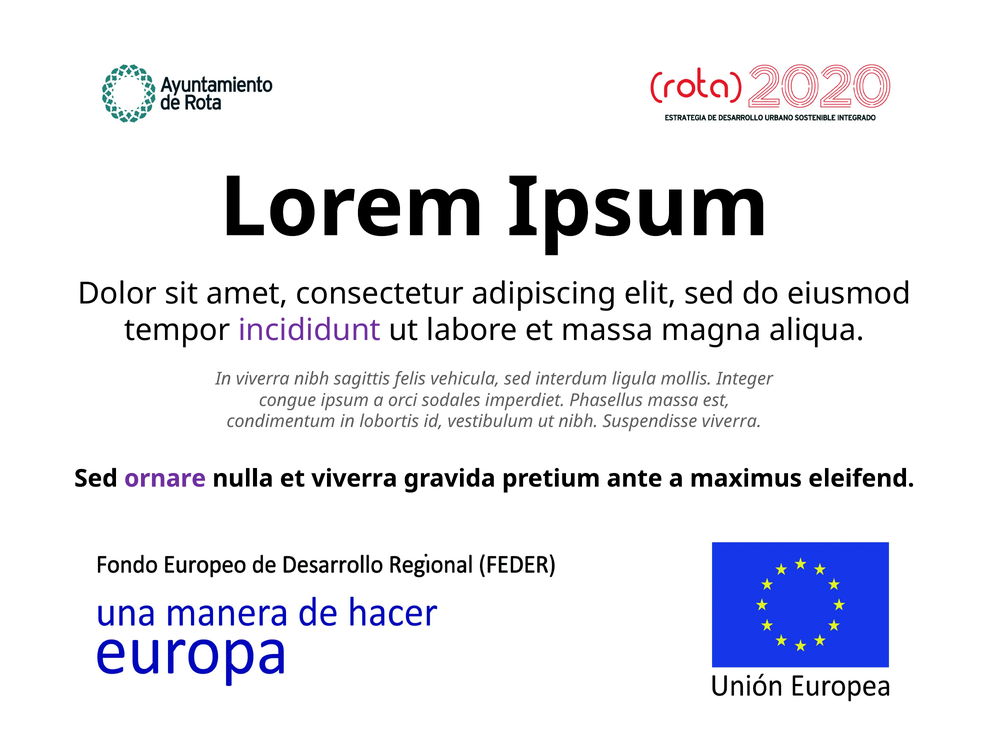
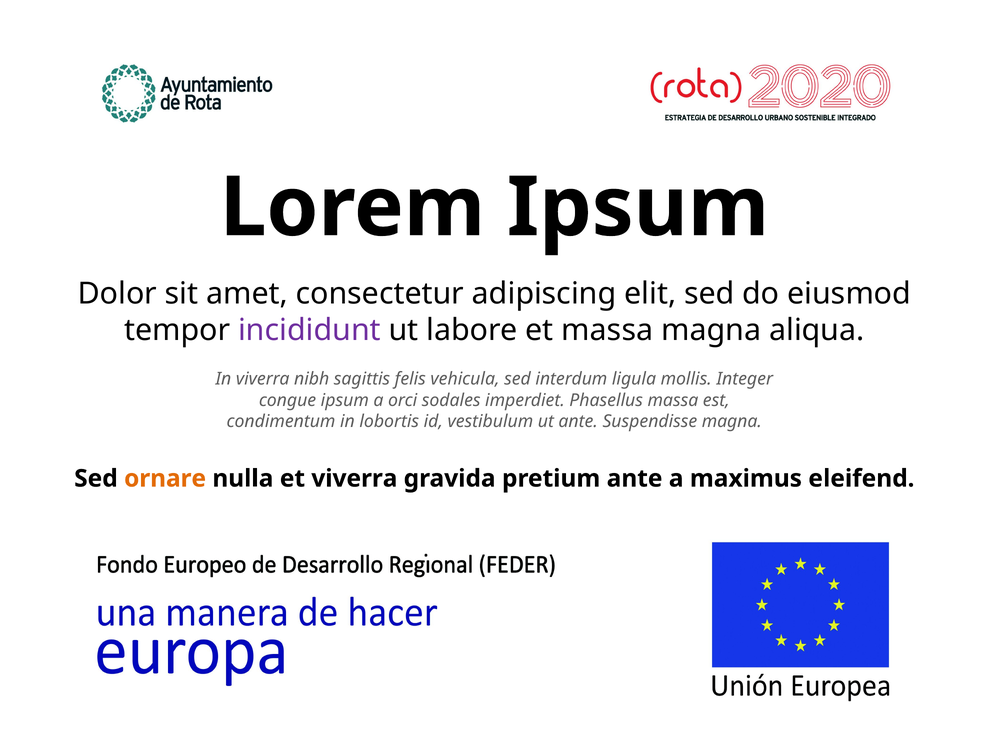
ut nibh: nibh -> ante (578, 421)
Suspendisse viverra: viverra -> magna (732, 421)
ornare colour: purple -> orange (165, 478)
